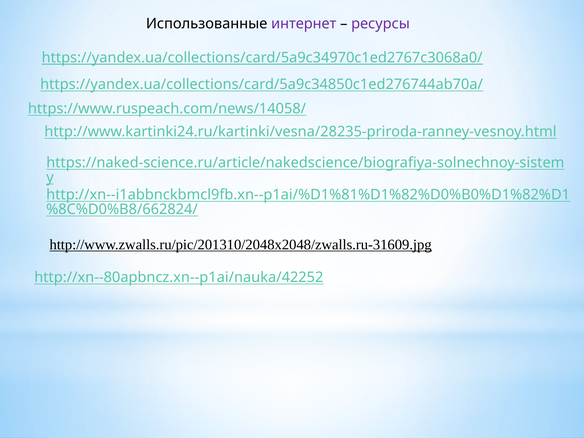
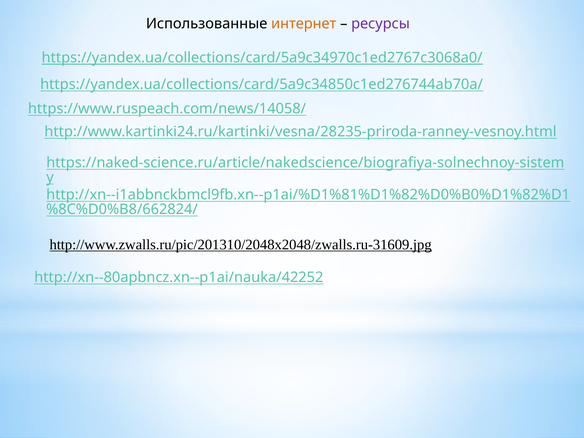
интернет colour: purple -> orange (304, 24)
